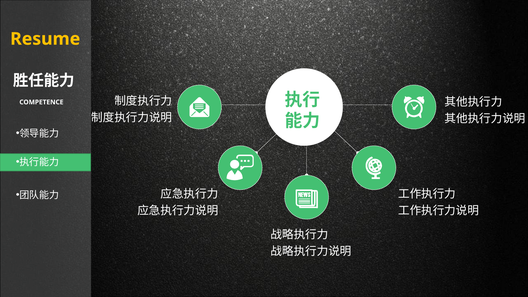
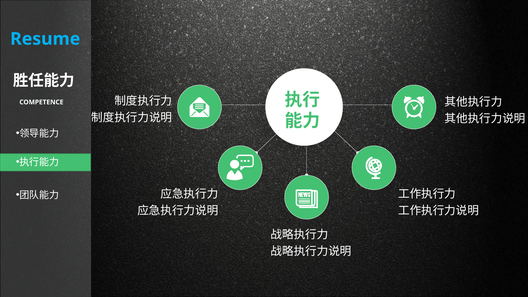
Resume colour: yellow -> light blue (45, 39)
